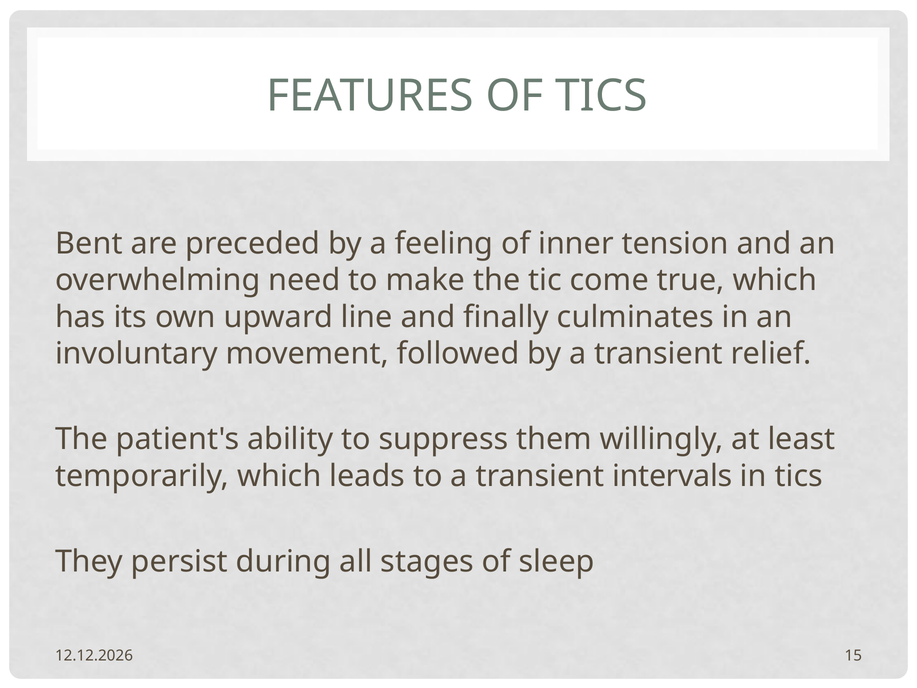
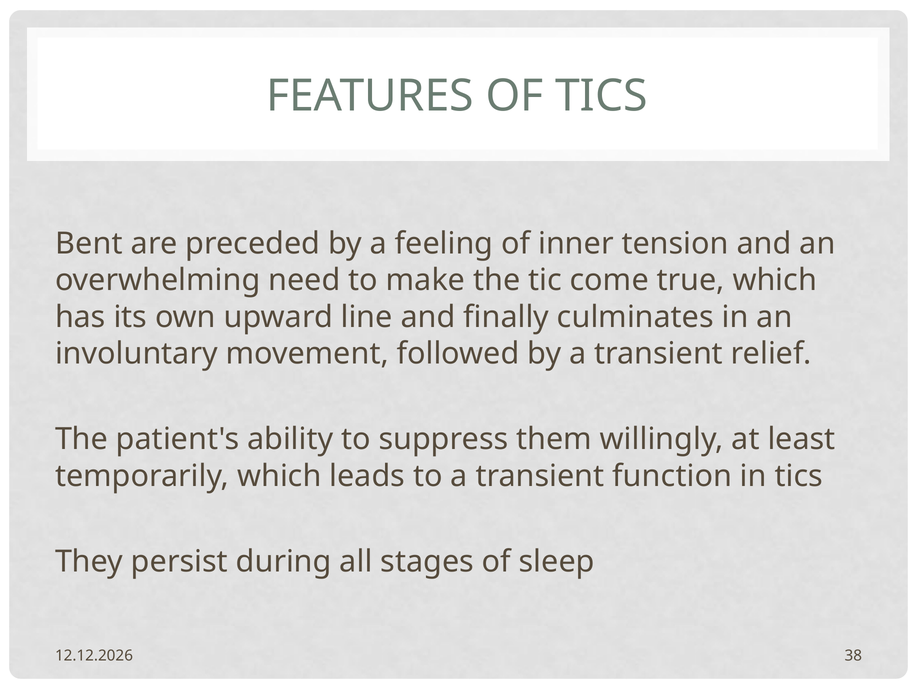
intervals: intervals -> function (672, 476)
15: 15 -> 38 (853, 656)
